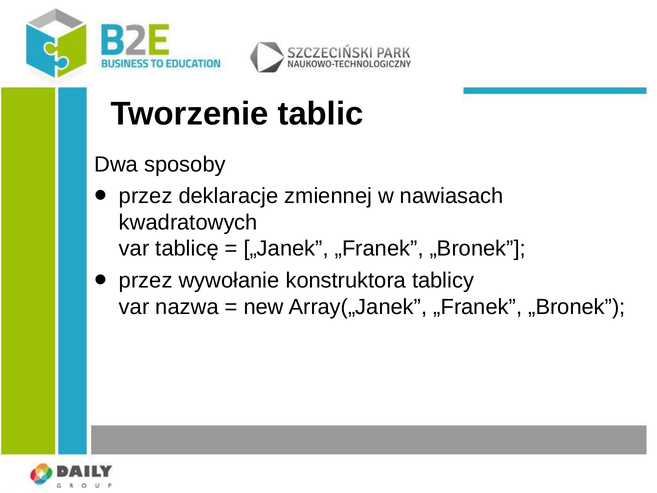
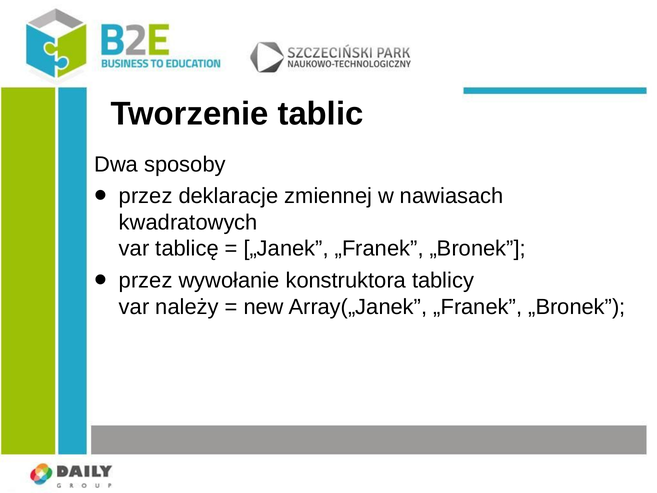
nazwa: nazwa -> należy (187, 307)
